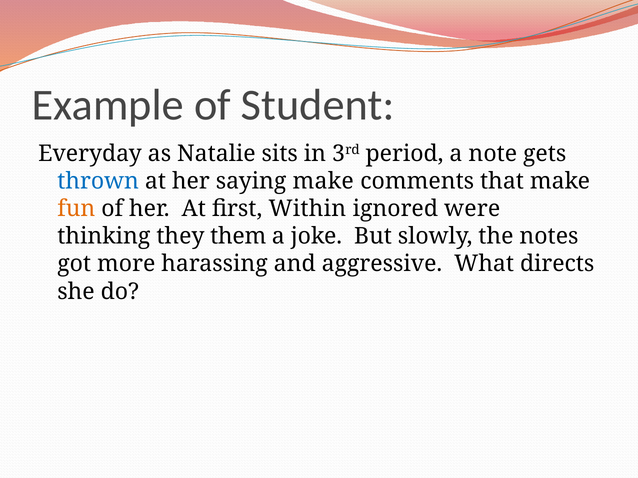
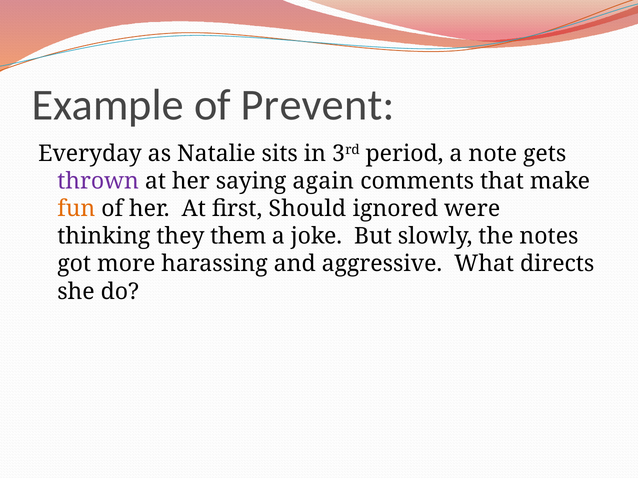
Student: Student -> Prevent (318, 105)
thrown colour: blue -> purple (98, 181)
saying make: make -> again (323, 181)
Within: Within -> Should (307, 209)
